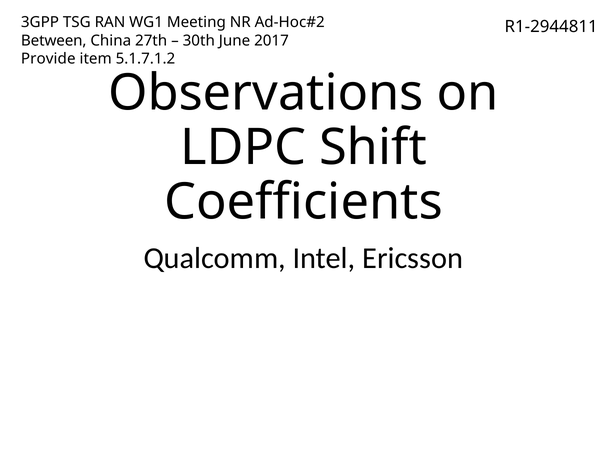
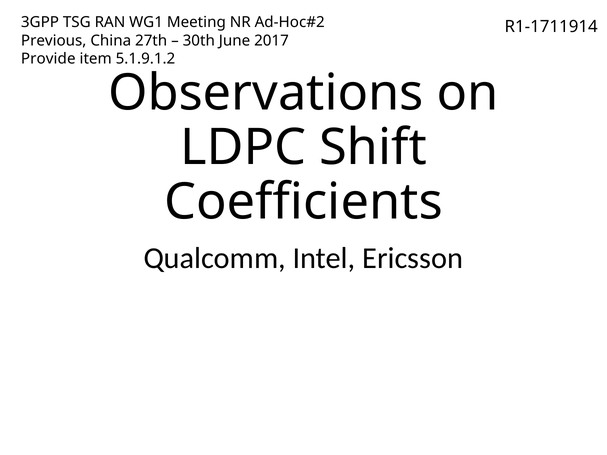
R1-2944811: R1-2944811 -> R1-1711914 (551, 27)
Between: Between -> Previous (54, 41)
5.1.7.1.2: 5.1.7.1.2 -> 5.1.9.1.2 (145, 59)
